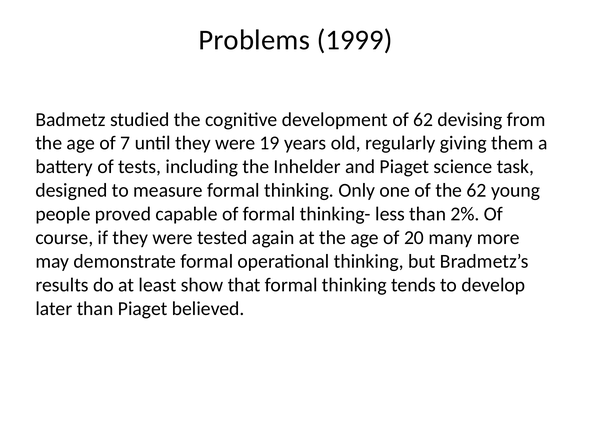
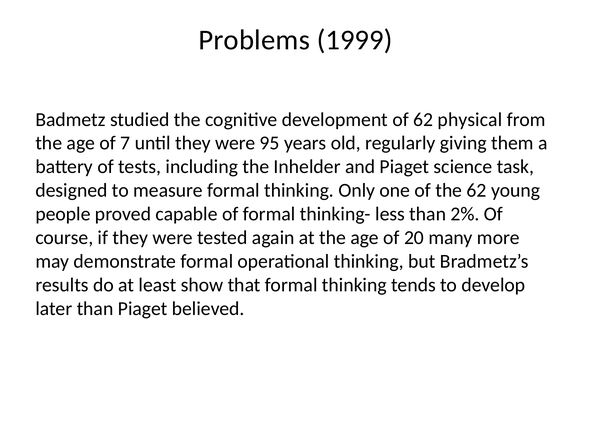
devising: devising -> physical (470, 120)
19: 19 -> 95 (270, 143)
